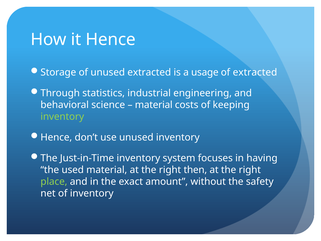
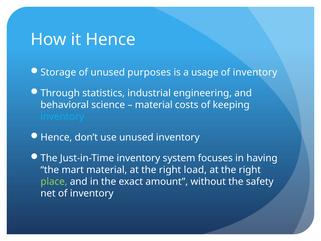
unused extracted: extracted -> purposes (149, 72)
extracted: extracted -> inventory (255, 72)
inventory colour: light green -> light blue (62, 117)
used: used -> mart (73, 170)
then: then -> load (195, 170)
